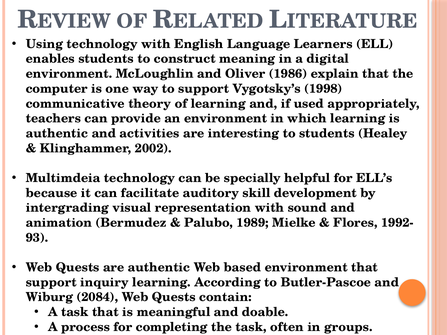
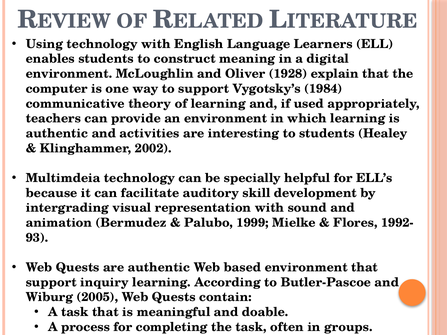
1986: 1986 -> 1928 (288, 74)
1998: 1998 -> 1984 (323, 89)
1989: 1989 -> 1999 (253, 223)
2084: 2084 -> 2005 (97, 297)
